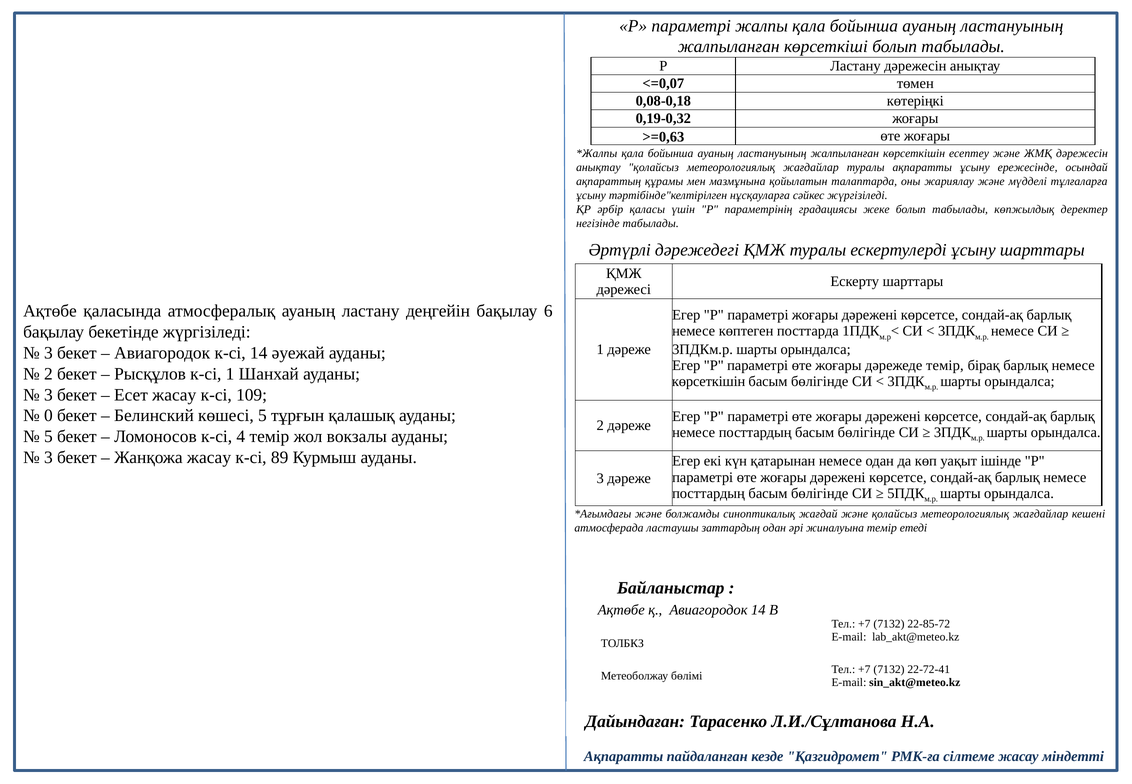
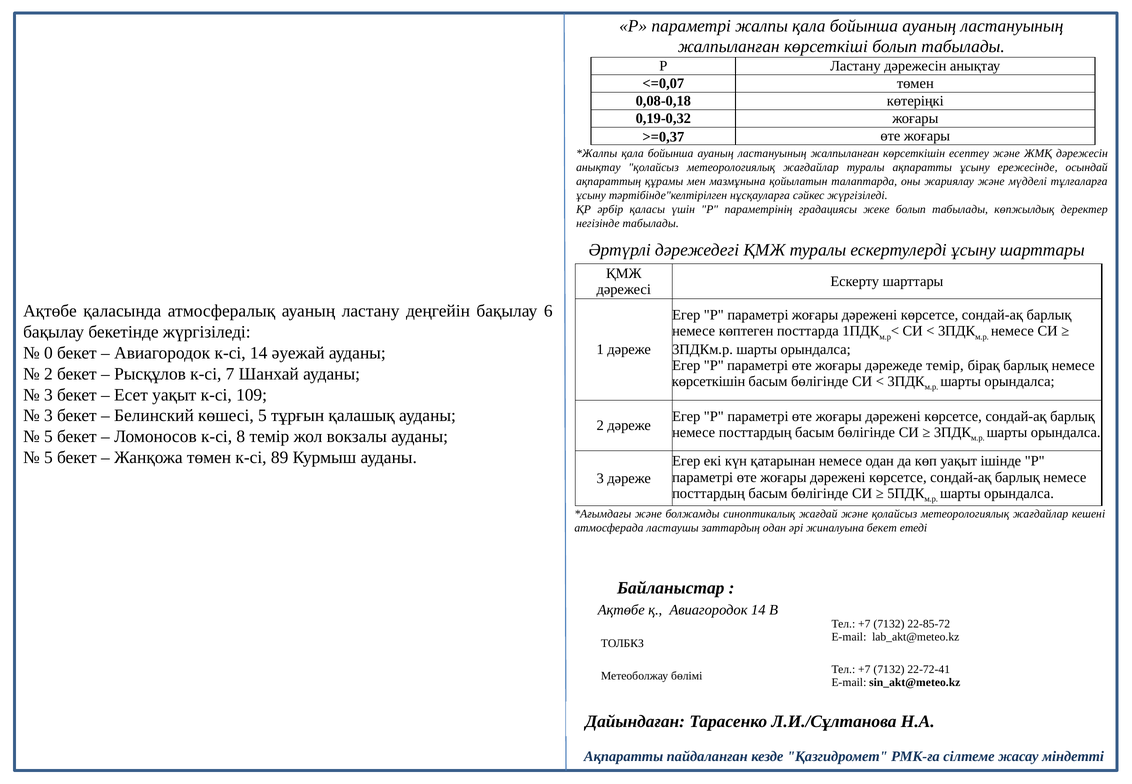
>=0,63: >=0,63 -> >=0,37 (663, 137)
3: 3 -> 0 (48, 353)
к-сі 1: 1 -> 7 (230, 374)
Есет жасау: жасау -> уақыт (174, 395)
0: 0 -> 3 (48, 416)
4: 4 -> 8 (241, 436)
3: 3 -> 5 (48, 457)
Жанқожа жасау: жасау -> төмен (209, 457)
жиналуына темір: темір -> бекет (882, 528)
